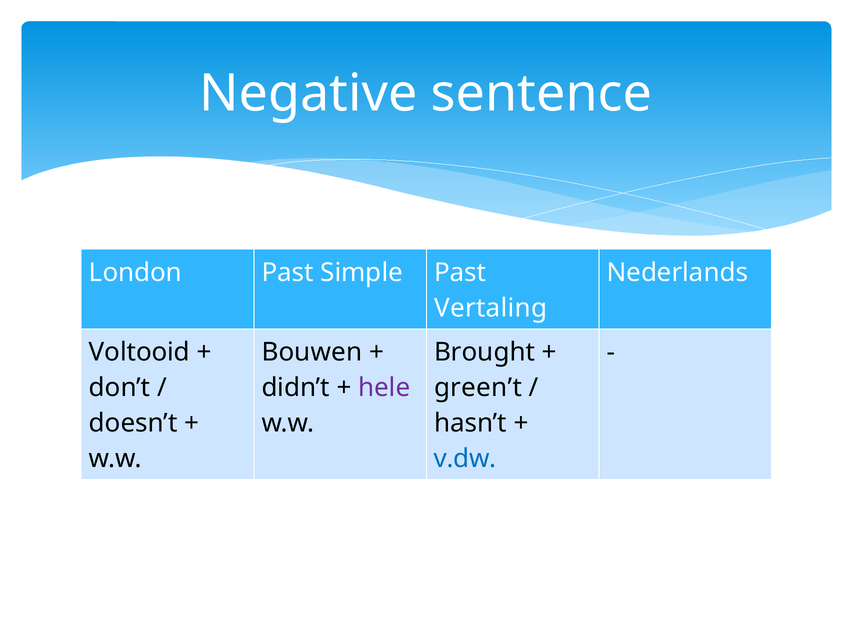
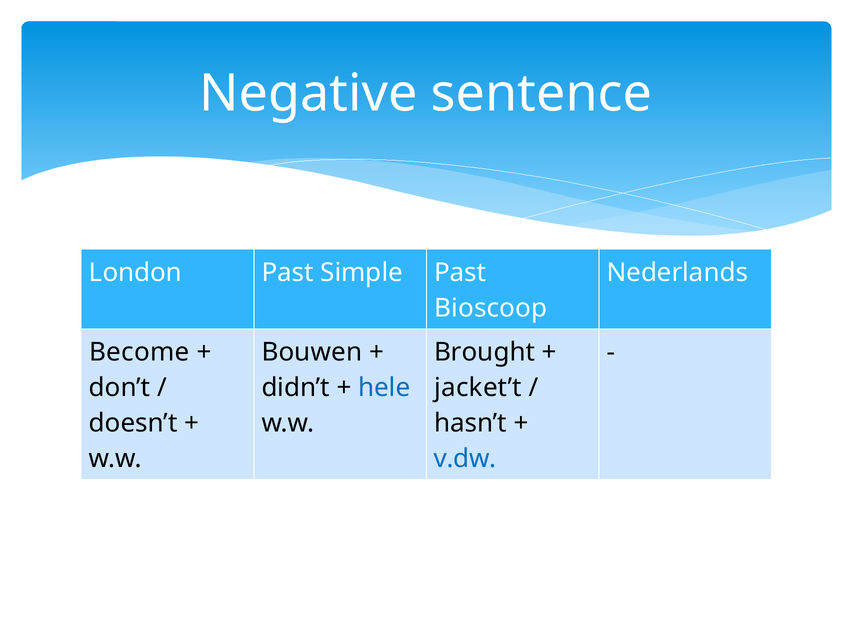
Vertaling: Vertaling -> Bioscoop (491, 308)
Voltooid: Voltooid -> Become (139, 352)
hele colour: purple -> blue (384, 388)
green’t: green’t -> jacket’t (478, 388)
